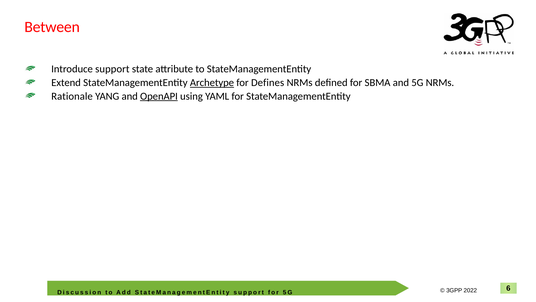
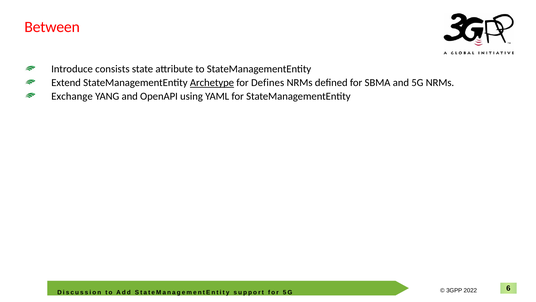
Introduce support: support -> consists (112, 69)
Rationale: Rationale -> Exchange (72, 96)
OpenAPI underline: present -> none (159, 96)
